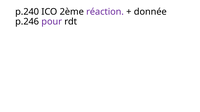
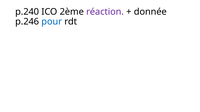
pour colour: purple -> blue (52, 22)
